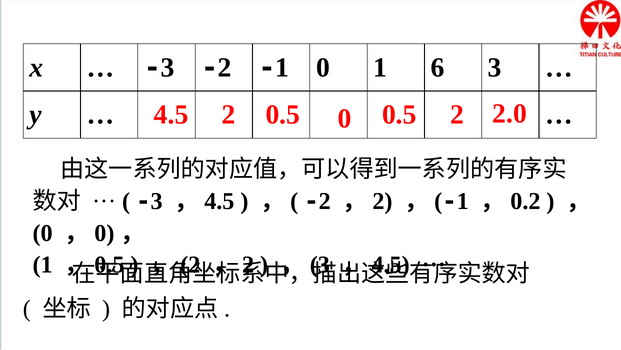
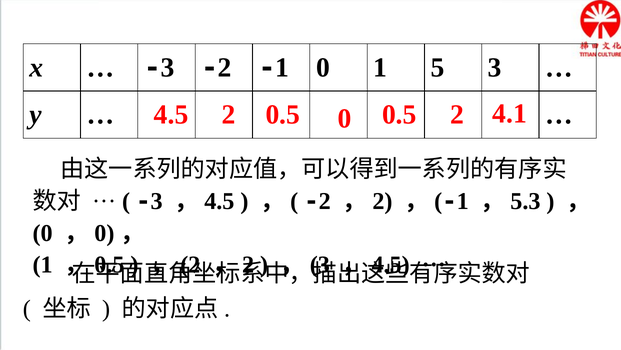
6: 6 -> 5 (438, 67)
2.0: 2.0 -> 4.1 (510, 114)
0.2: 0.2 -> 5.3 (525, 201)
